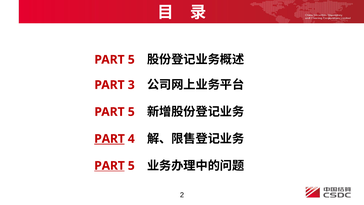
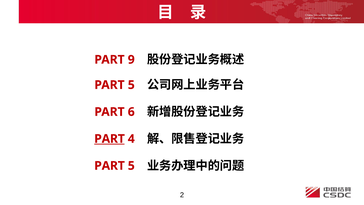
5: 5 -> 9 (131, 60)
3: 3 -> 5 (131, 85)
5: 5 -> 6 (131, 112)
PART underline: present -> none (110, 166)
